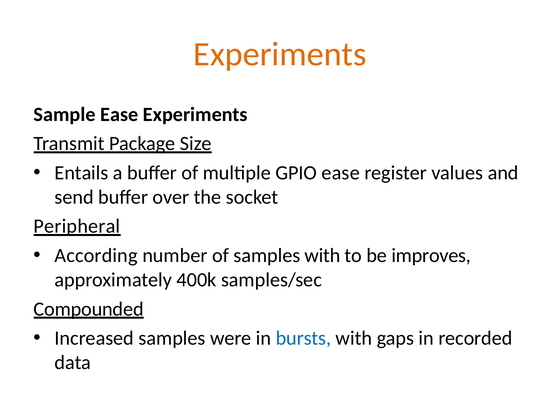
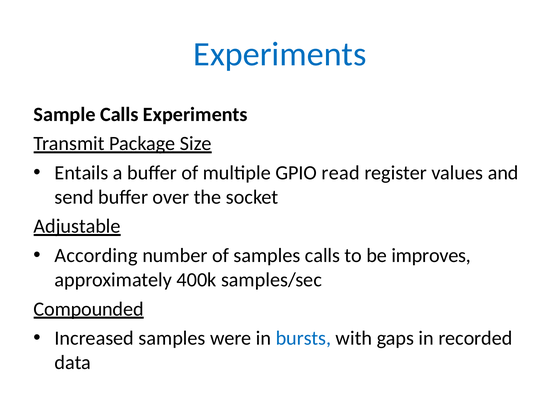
Experiments colour: orange -> blue (280, 54)
Sample Ease: Ease -> Calls (119, 114)
GPIO ease: ease -> read (341, 173)
Peripheral: Peripheral -> Adjustable (77, 226)
samples with: with -> calls (323, 256)
